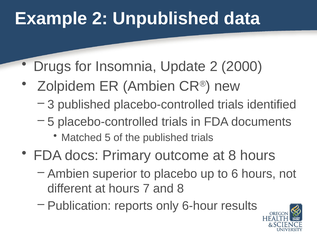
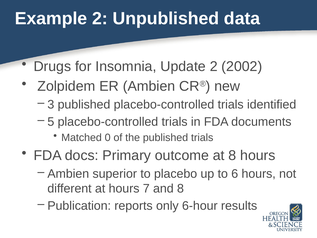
2000: 2000 -> 2002 (242, 67)
5: 5 -> 0 (108, 137)
